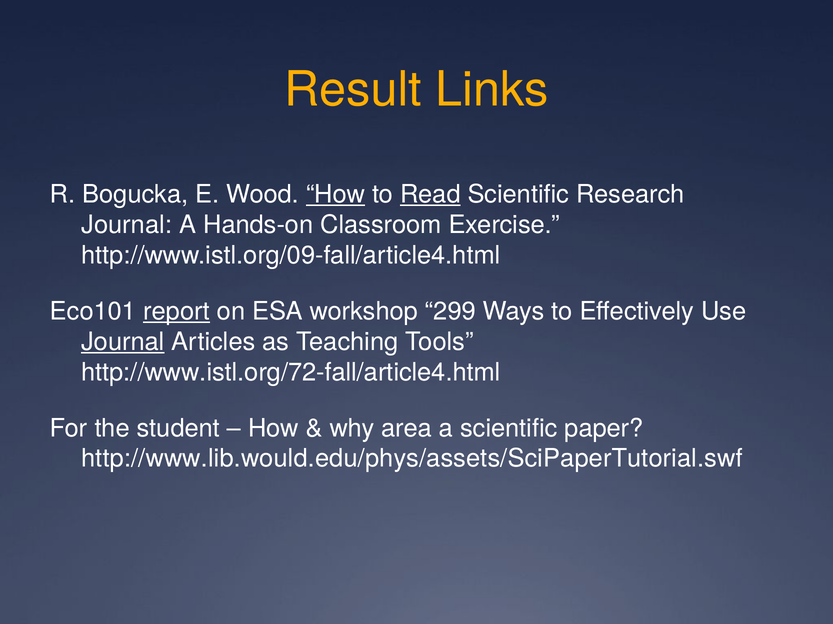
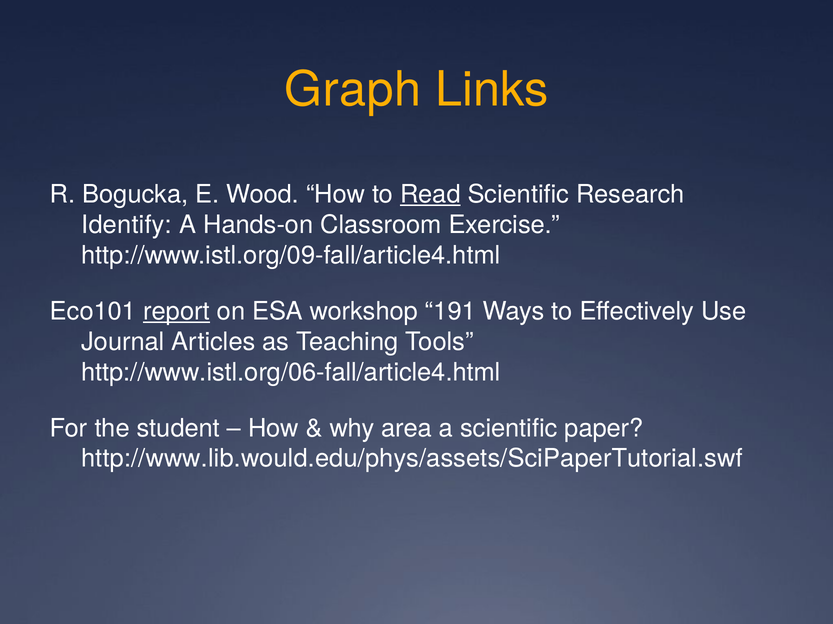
Result: Result -> Graph (353, 90)
How underline: present -> none (336, 195)
Journal: Journal -> Identify (127, 225)
299: 299 -> 191 (450, 312)
Journal underline: present -> none (123, 342)
http://www.istl.org/72-fall/article4.html: http://www.istl.org/72-fall/article4.html -> http://www.istl.org/06-fall/article4.html (291, 373)
